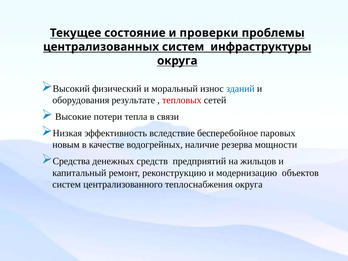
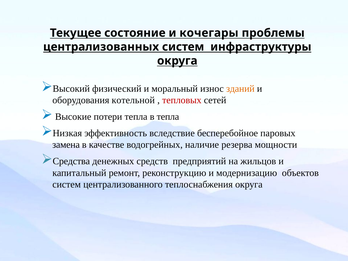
проверки: проверки -> кочегары (209, 33)
зданий colour: blue -> orange (240, 89)
результате: результате -> котельной (133, 100)
в связи: связи -> тепла (168, 117)
новым: новым -> замена (66, 145)
